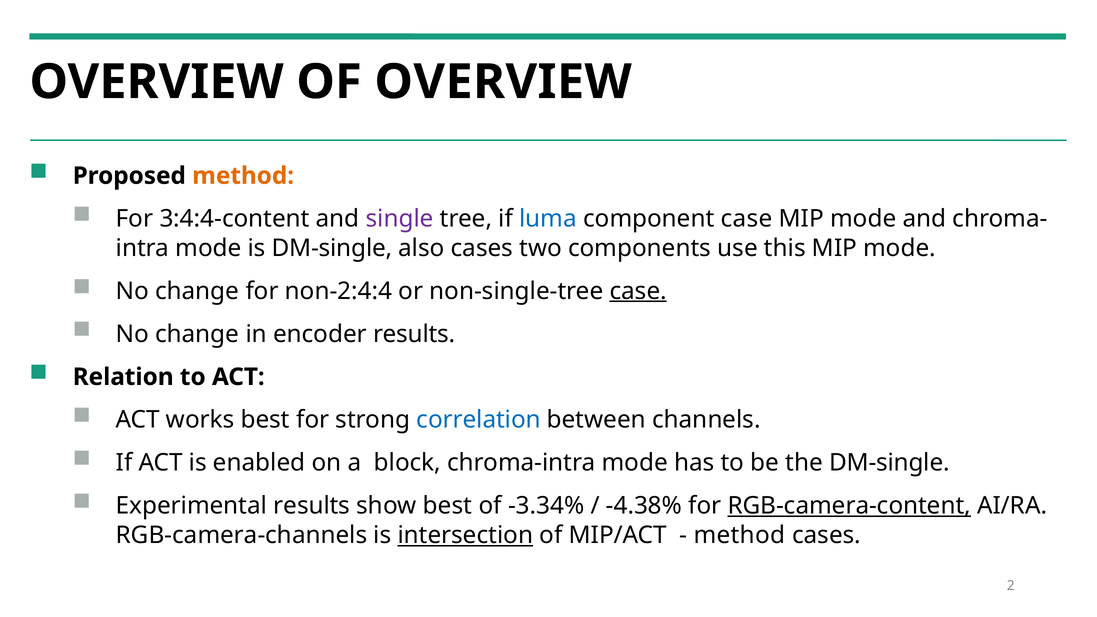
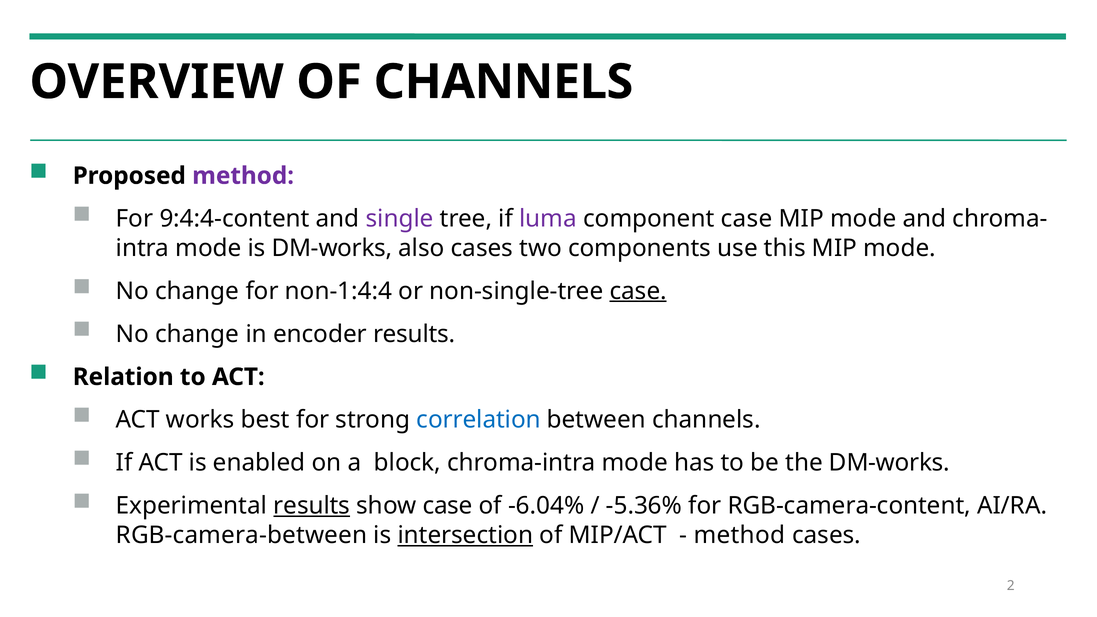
OF OVERVIEW: OVERVIEW -> CHANNELS (503, 82)
method colour: orange -> purple (243, 176)
3:4:4-content: 3:4:4-content -> 9:4:4-content (235, 219)
luma colour: blue -> purple (548, 219)
is DM-single: DM-single -> DM-works (332, 248)
non-2:4:4: non-2:4:4 -> non-1:4:4 (339, 291)
the DM-single: DM-single -> DM-works (889, 463)
results underline: none -> present (312, 506)
show best: best -> case (448, 506)
-3.34%: -3.34% -> -6.04% (546, 506)
-4.38%: -4.38% -> -5.36% (644, 506)
RGB-camera-content underline: present -> none (849, 506)
RGB-camera-channels: RGB-camera-channels -> RGB-camera-between (241, 535)
